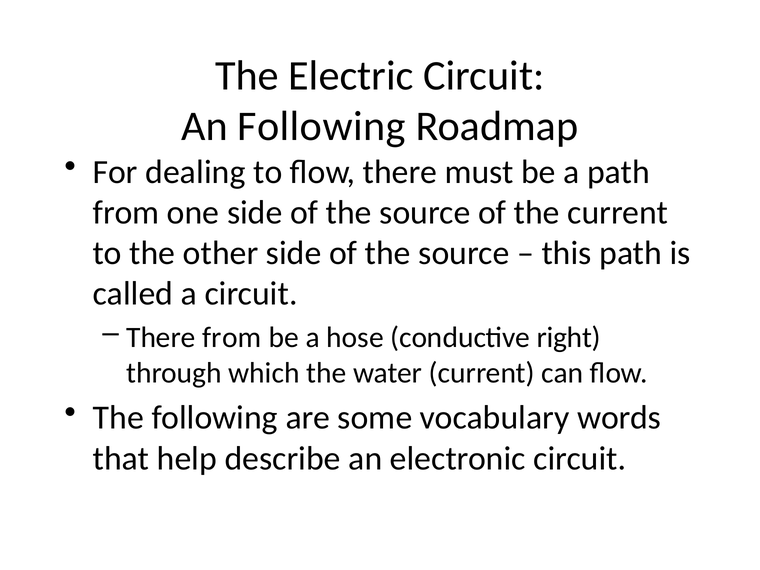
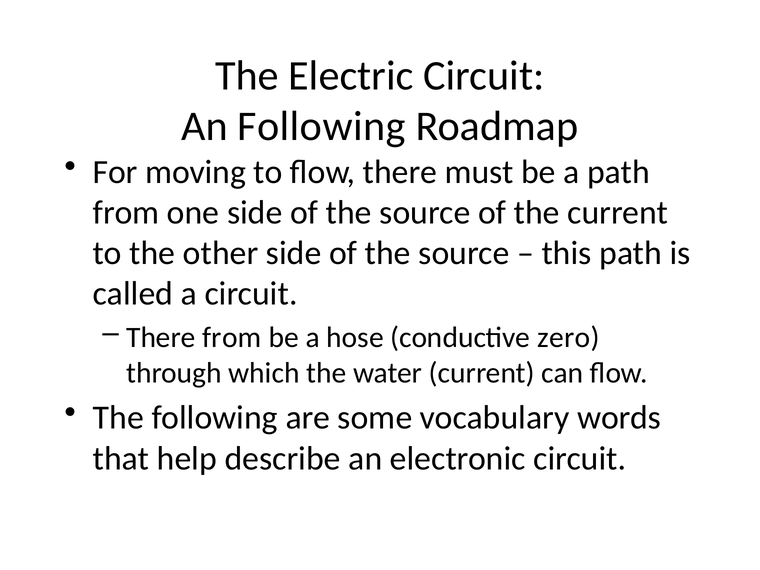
dealing: dealing -> moving (196, 172)
right: right -> zero (569, 337)
